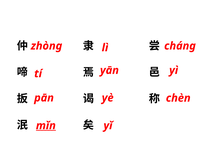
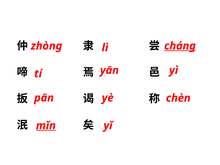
cháng underline: none -> present (180, 46)
